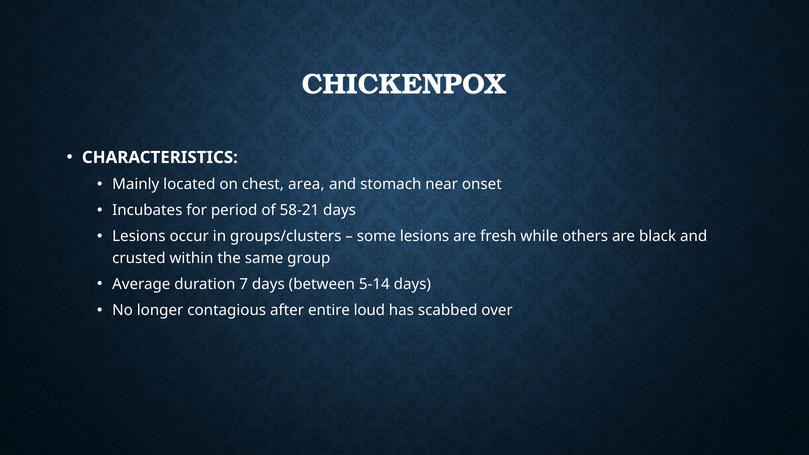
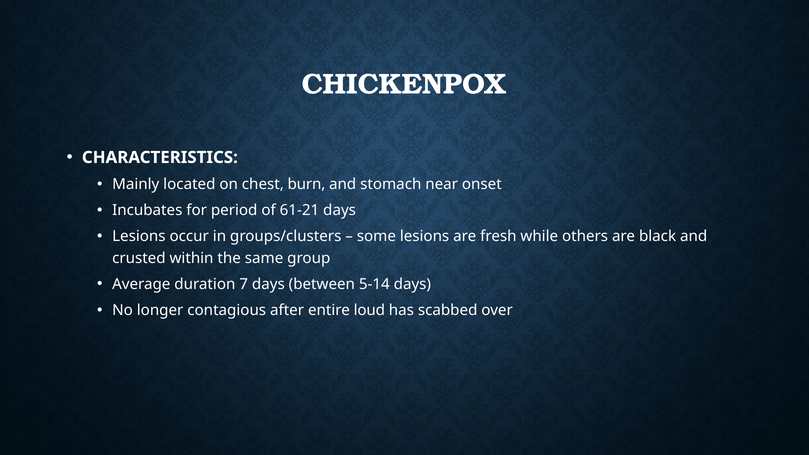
area: area -> burn (306, 184)
58-21: 58-21 -> 61-21 (299, 210)
